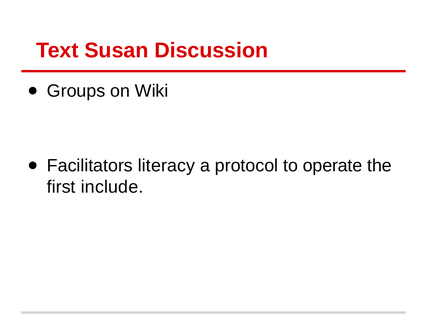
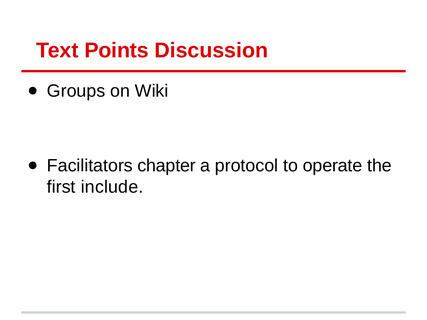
Susan: Susan -> Points (117, 51)
literacy: literacy -> chapter (167, 166)
